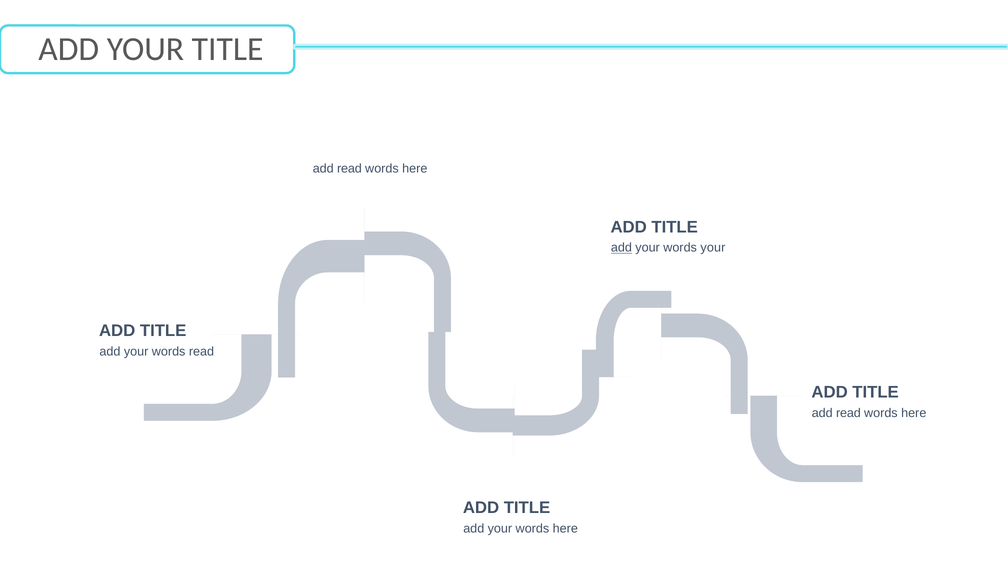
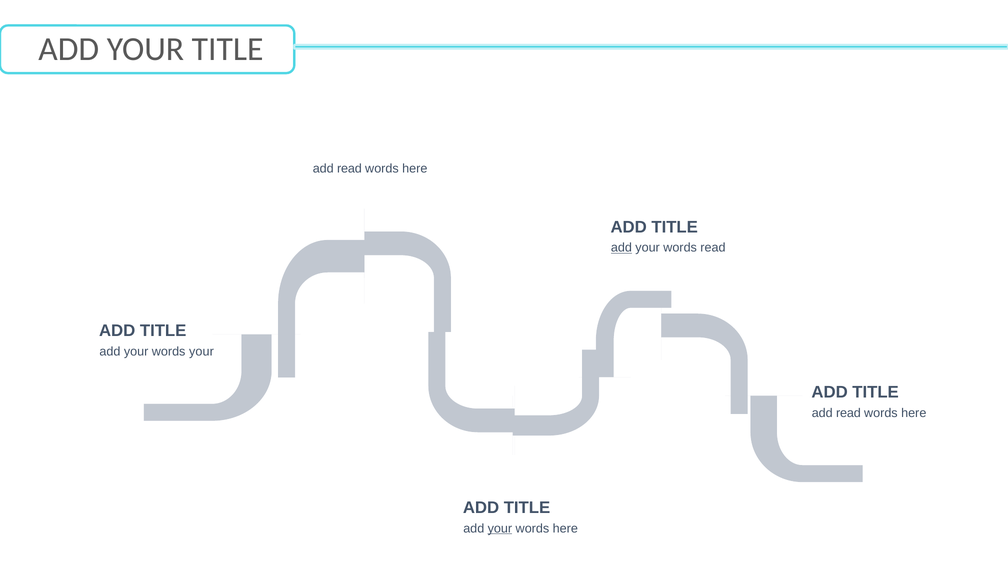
words your: your -> read (713, 248)
words read: read -> your (201, 352)
your underline: none -> present (500, 528)
